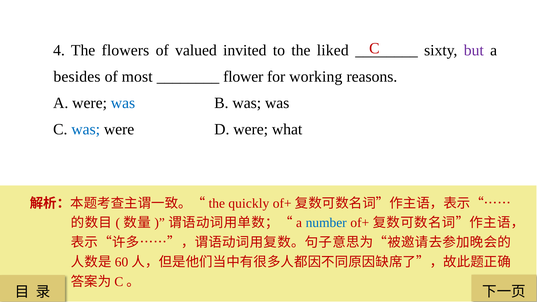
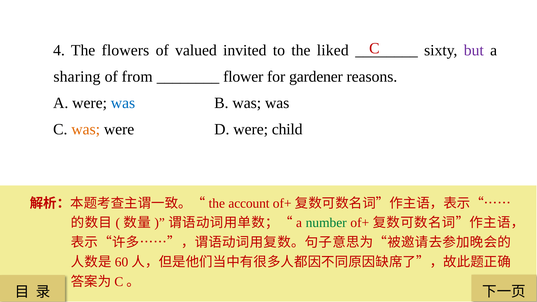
besides: besides -> sharing (77, 77)
most: most -> from (137, 77)
working: working -> gardener (316, 77)
was colour: blue -> orange (86, 129)
what: what -> child (287, 129)
quickly: quickly -> account (249, 203)
number colour: blue -> green (326, 223)
